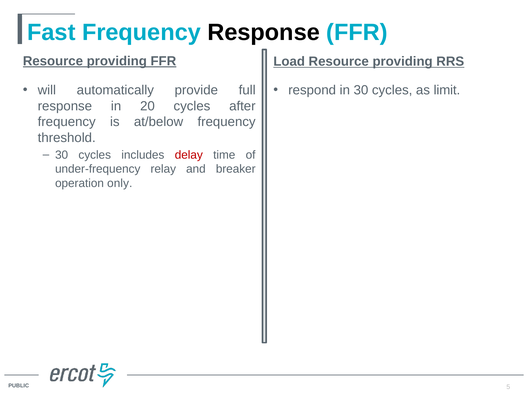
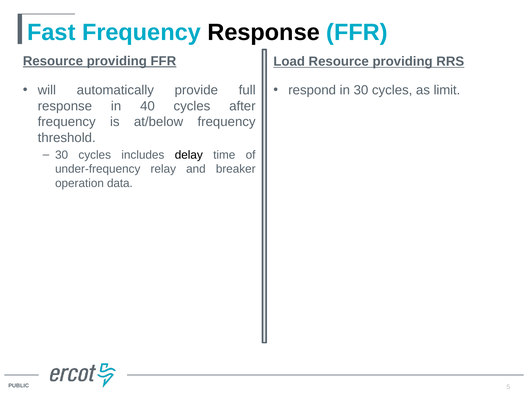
20: 20 -> 40 (147, 106)
delay colour: red -> black (189, 155)
only: only -> data (120, 183)
